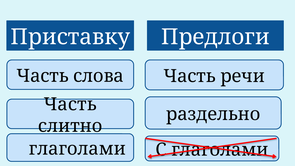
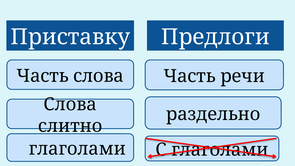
Часть: Часть -> Слова (70, 104)
